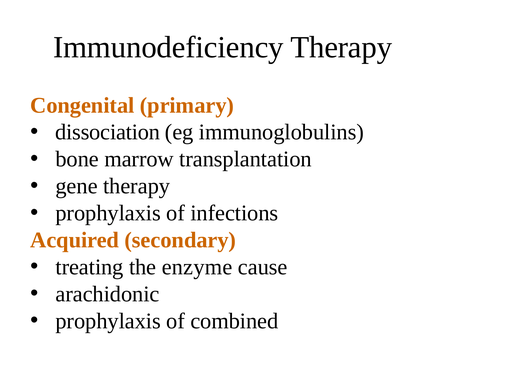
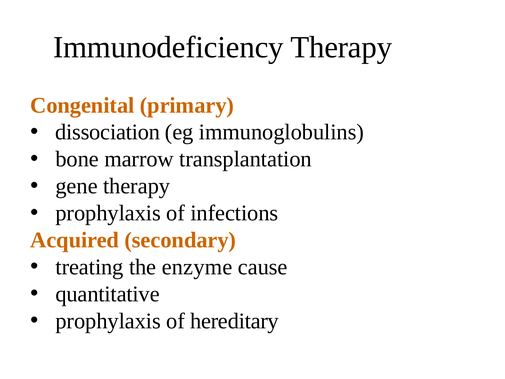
arachidonic: arachidonic -> quantitative (108, 294)
combined: combined -> hereditary (234, 321)
